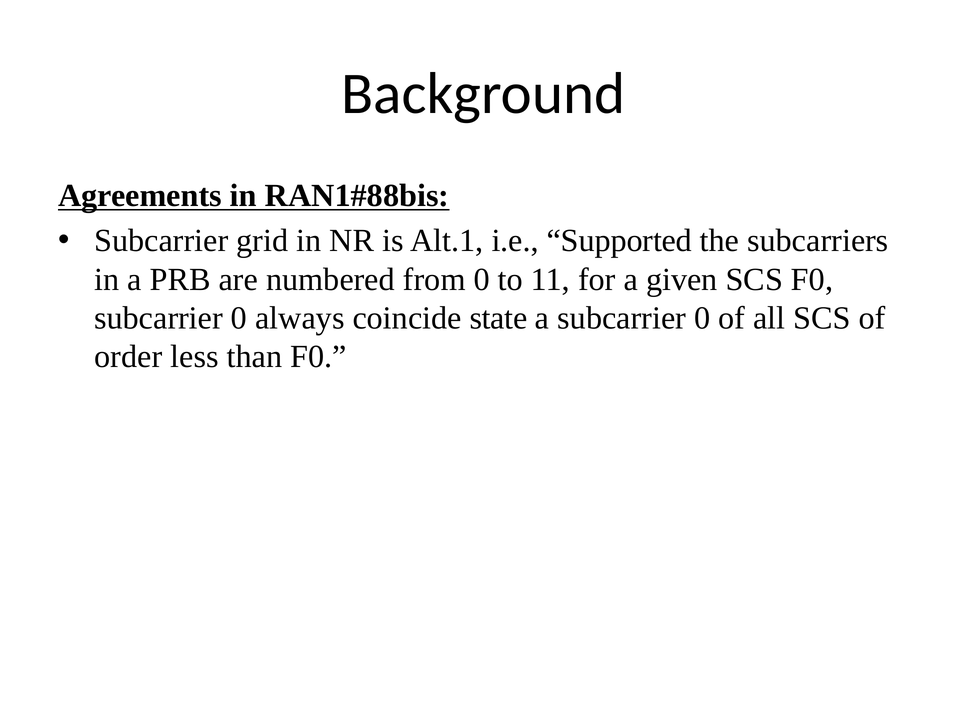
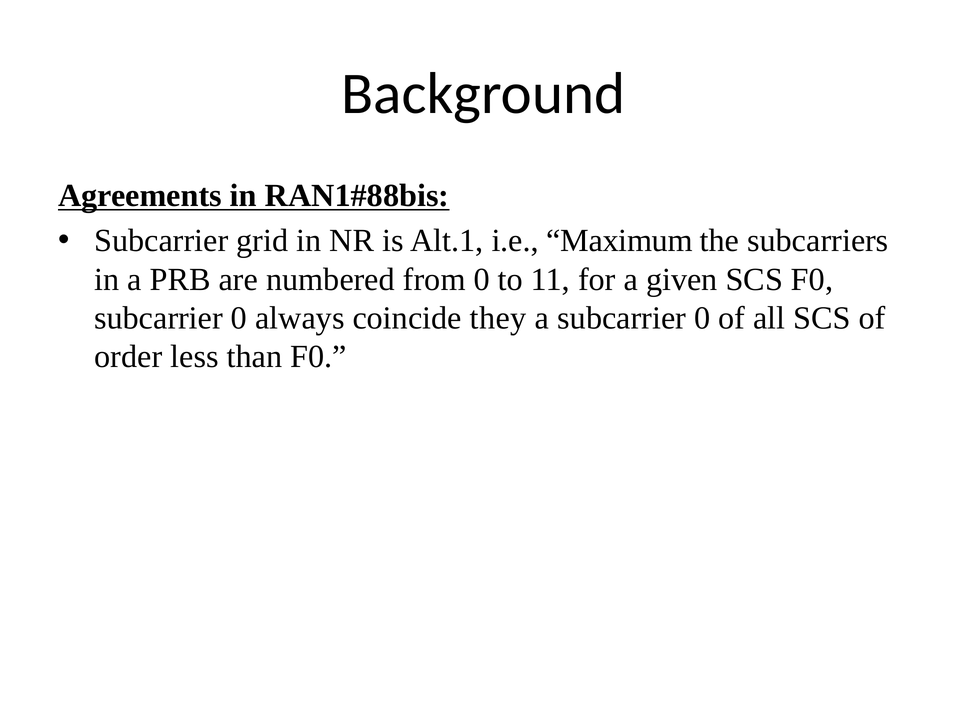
Supported: Supported -> Maximum (620, 241)
state: state -> they (498, 318)
